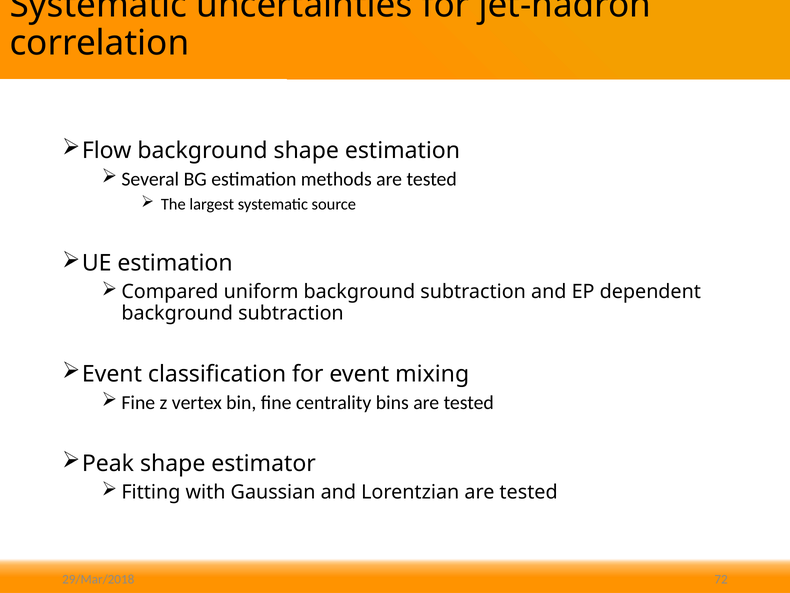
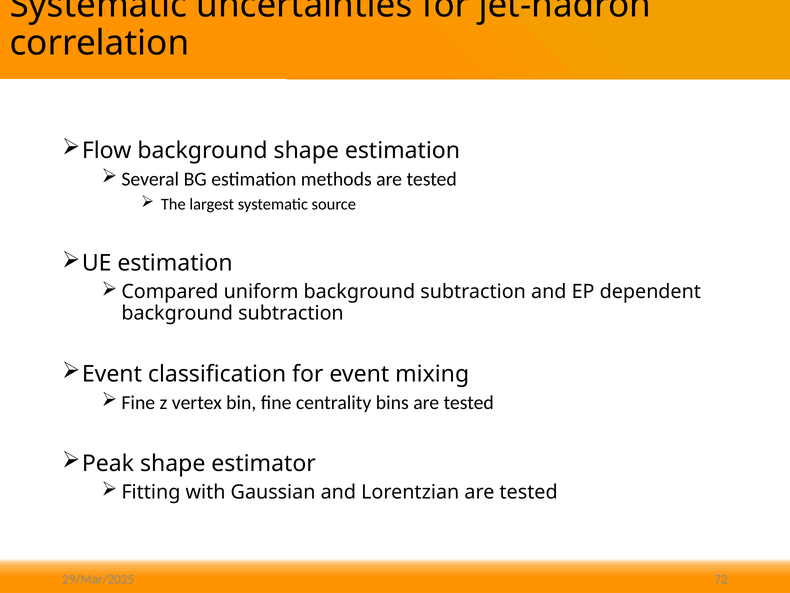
29/Mar/2018: 29/Mar/2018 -> 29/Mar/2025 (98, 579)
